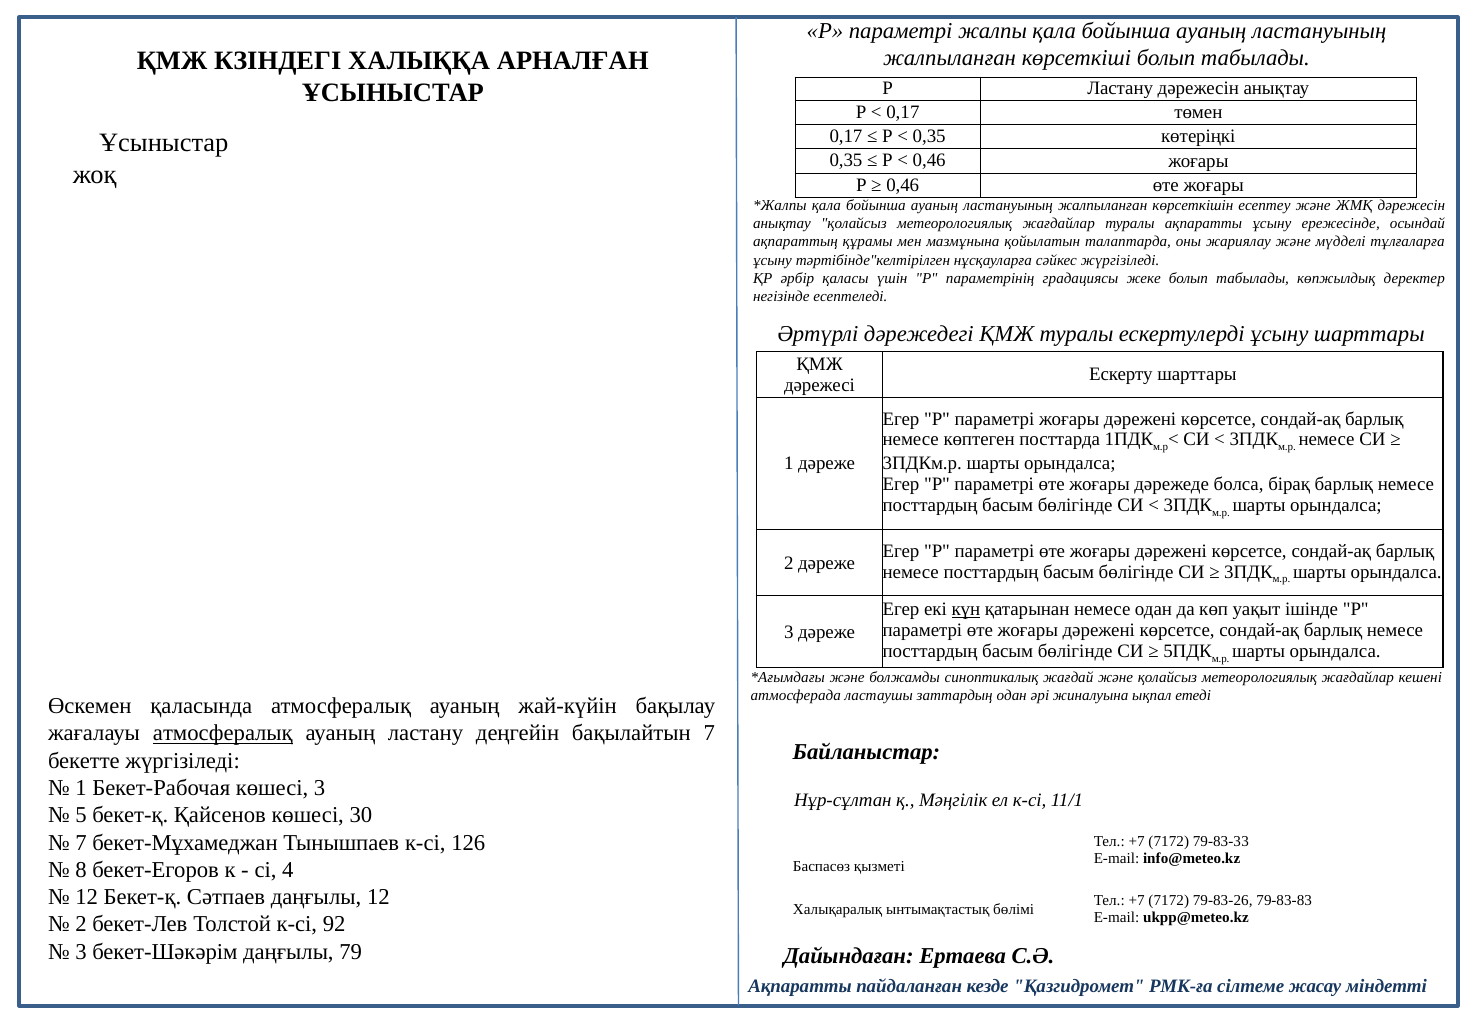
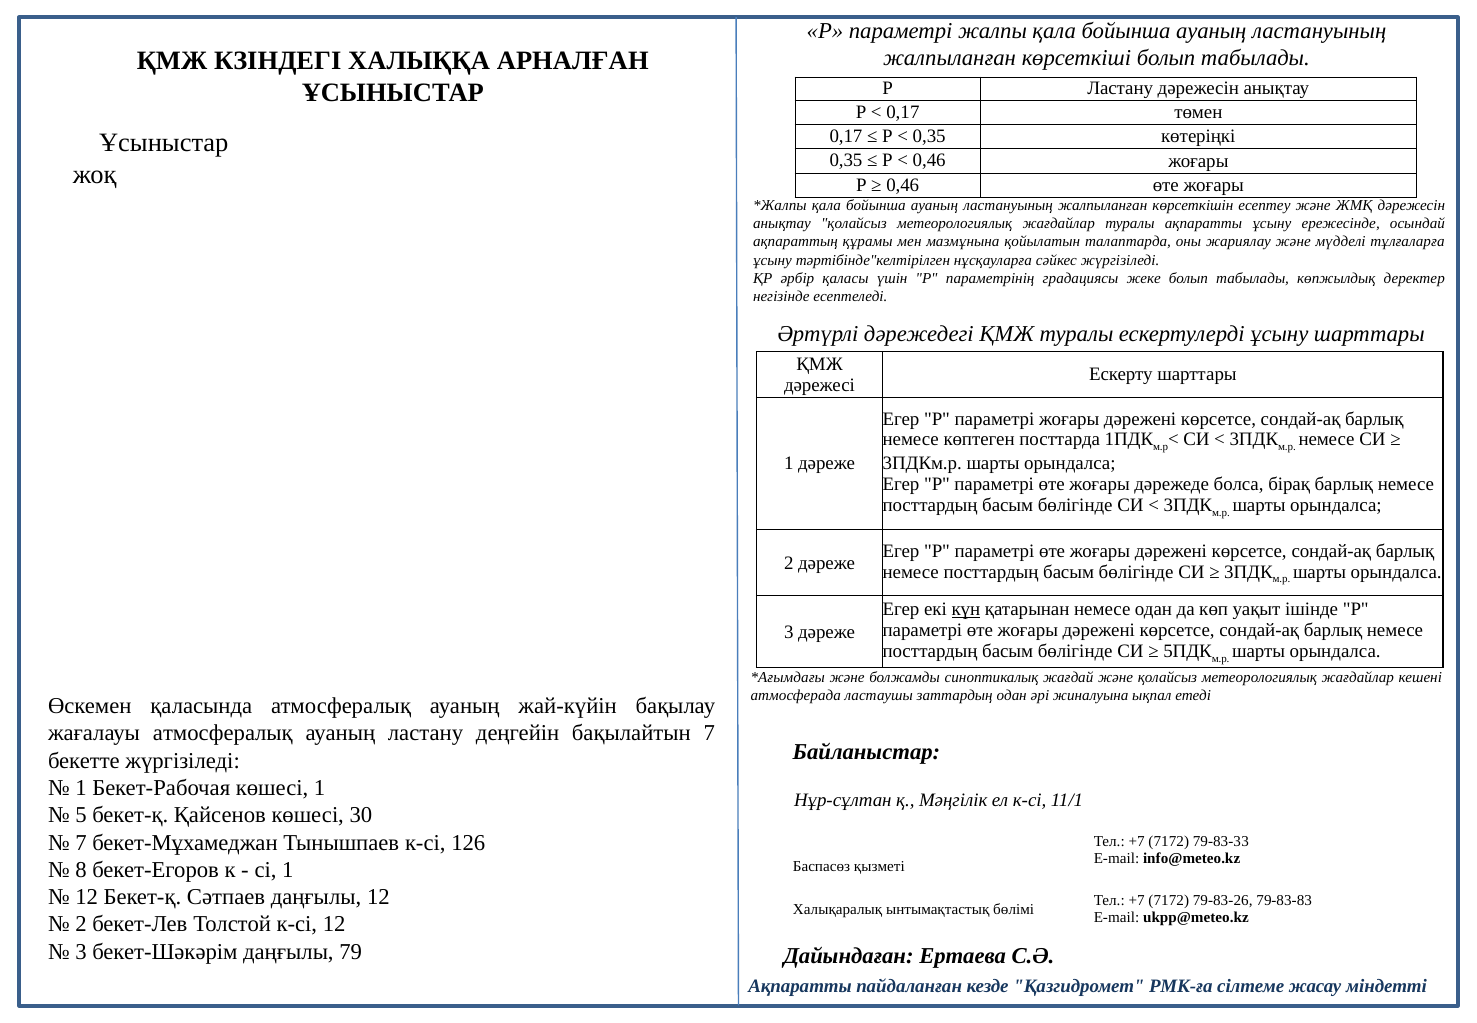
атмосфералық underline: present -> none (223, 733)
көшесі 3: 3 -> 1 (320, 788)
сі 4: 4 -> 1 (288, 869)
к-сі 92: 92 -> 12 (334, 924)
